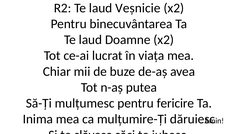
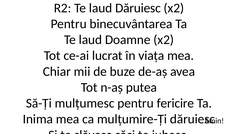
laud Veșnicie: Veșnicie -> Dăruiesc (138, 8)
